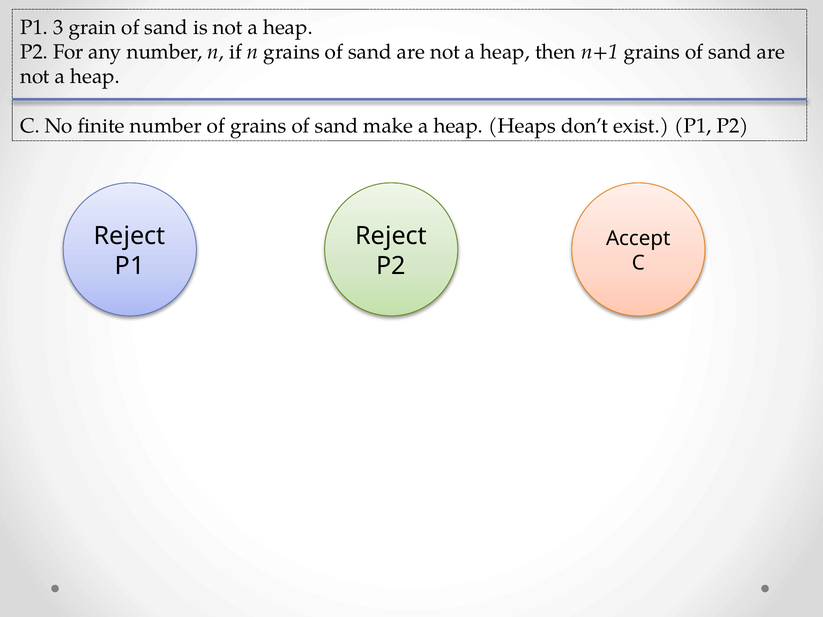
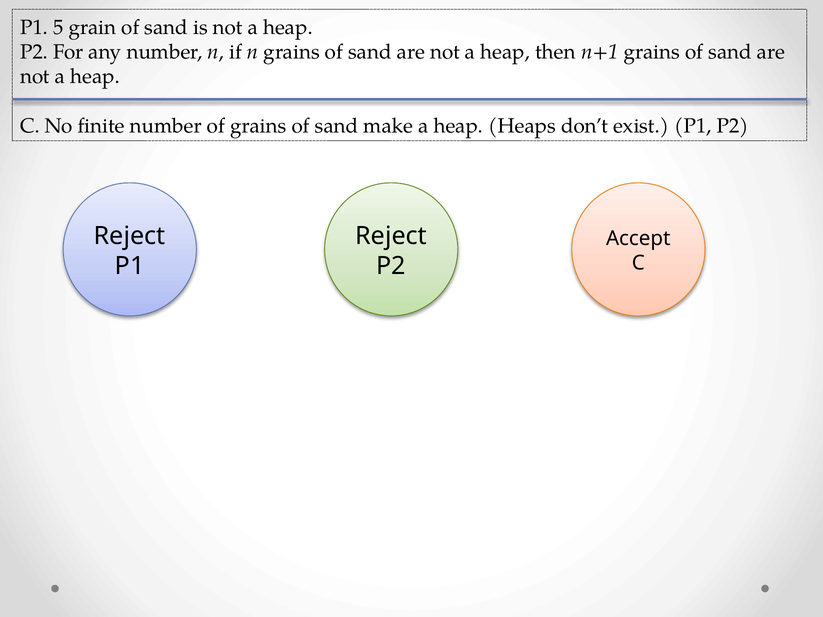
3: 3 -> 5 (58, 27)
